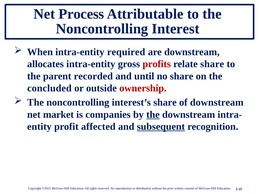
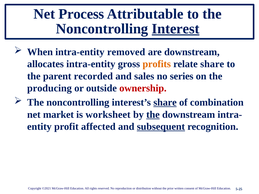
Interest underline: none -> present (176, 29)
required: required -> removed (126, 52)
profits colour: red -> orange (157, 64)
until: until -> sales (144, 76)
no share: share -> series (182, 76)
concluded: concluded -> producing (49, 88)
share underline: none -> present (165, 103)
of downstream: downstream -> combination (217, 103)
companies: companies -> worksheet (108, 115)
